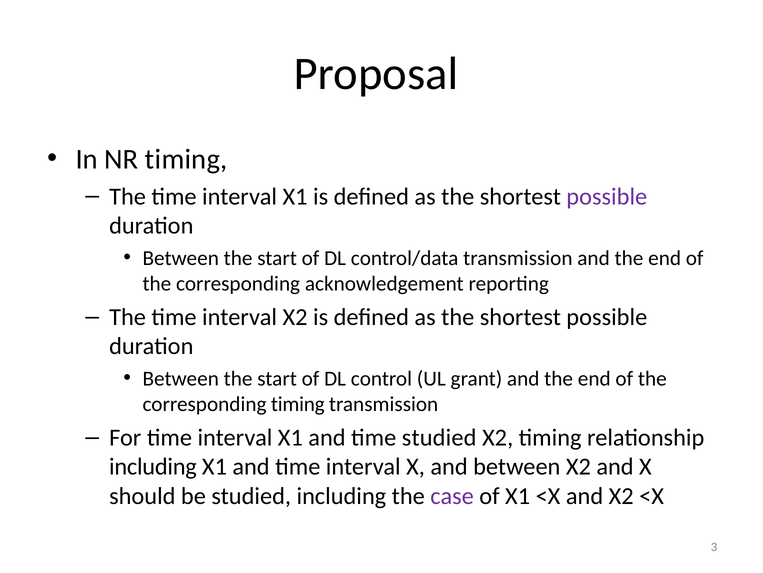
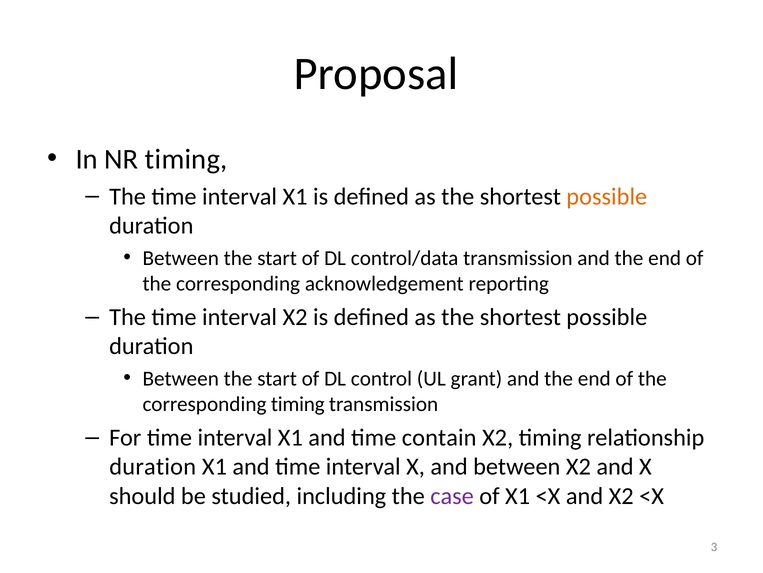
possible colour: purple -> orange (607, 196)
time studied: studied -> contain (439, 437)
including: including -> duration (153, 466)
